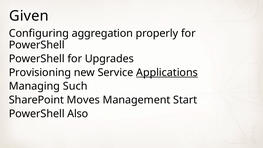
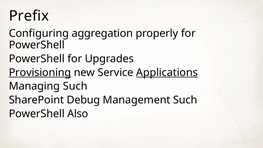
Given: Given -> Prefix (29, 16)
Provisioning underline: none -> present (40, 72)
Moves: Moves -> Debug (83, 100)
Management Start: Start -> Such (185, 100)
